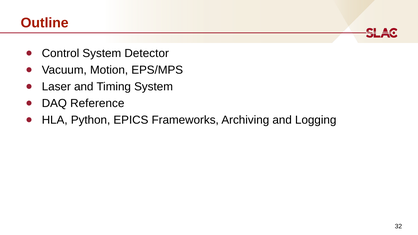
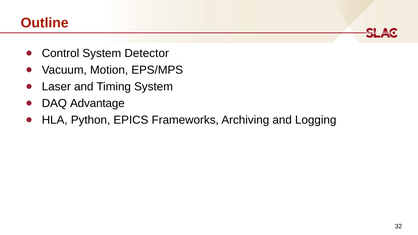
Reference: Reference -> Advantage (97, 103)
